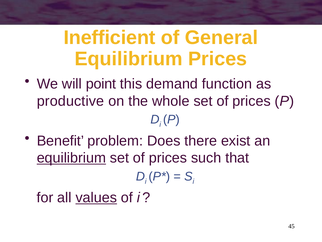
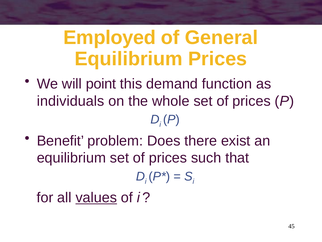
Inefficient: Inefficient -> Employed (110, 38)
productive: productive -> individuals (71, 101)
equilibrium underline: present -> none (71, 158)
